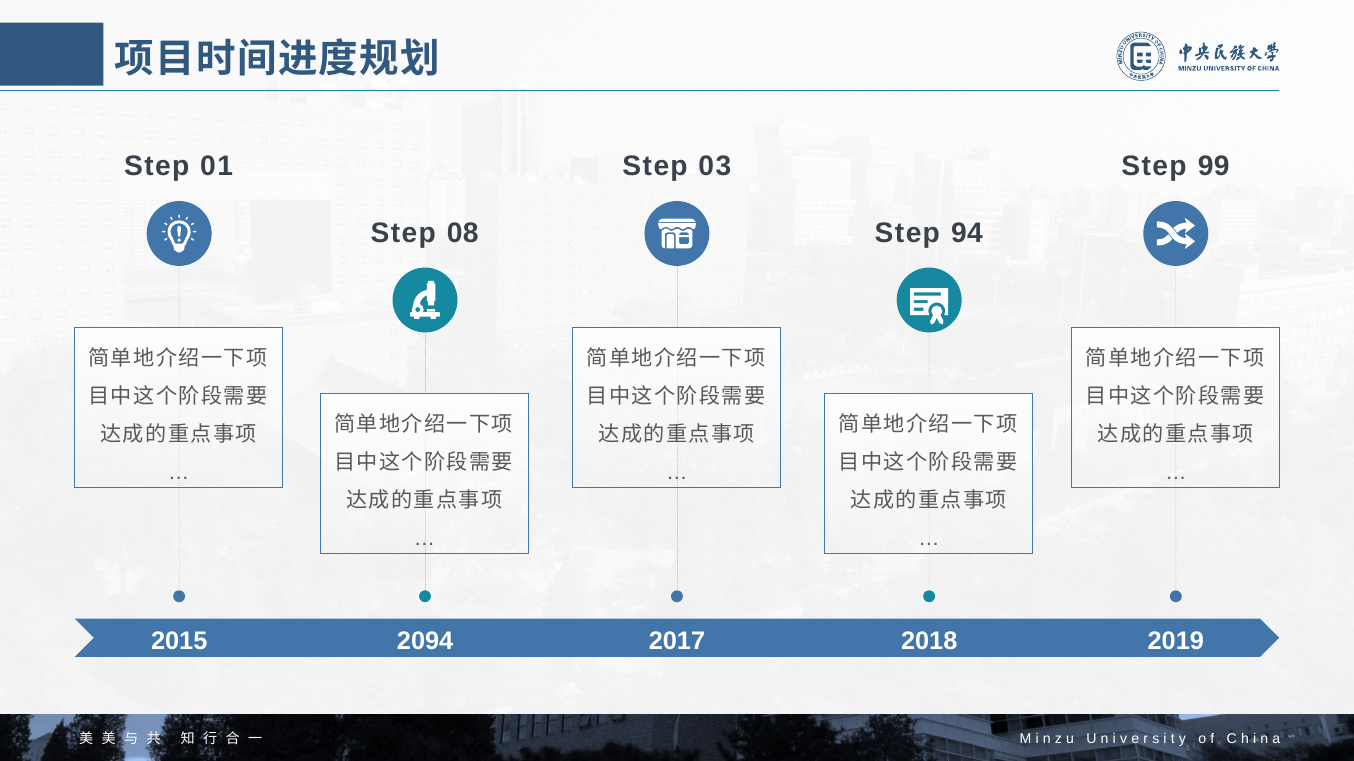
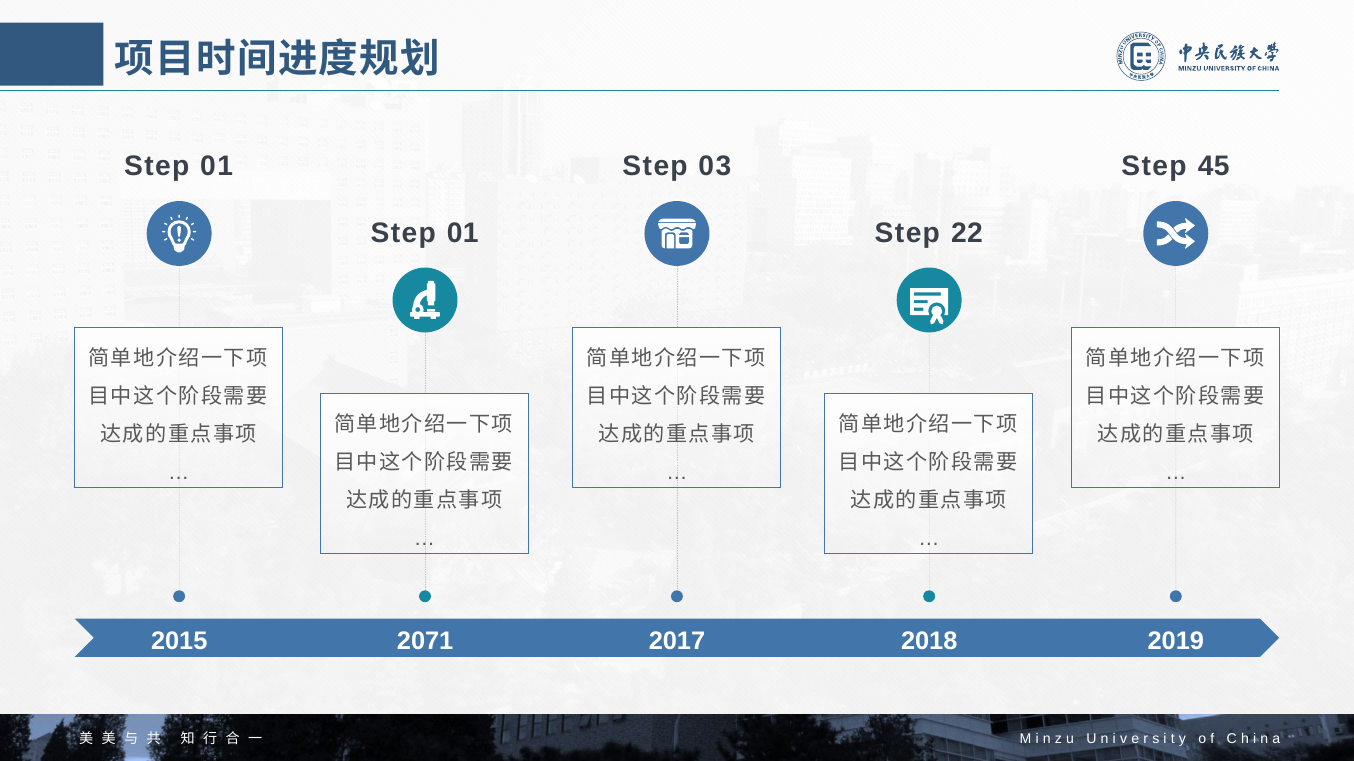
99: 99 -> 45 (1214, 167)
08: 08 -> 01 (463, 233)
94: 94 -> 22 (967, 233)
2094: 2094 -> 2071 (425, 641)
